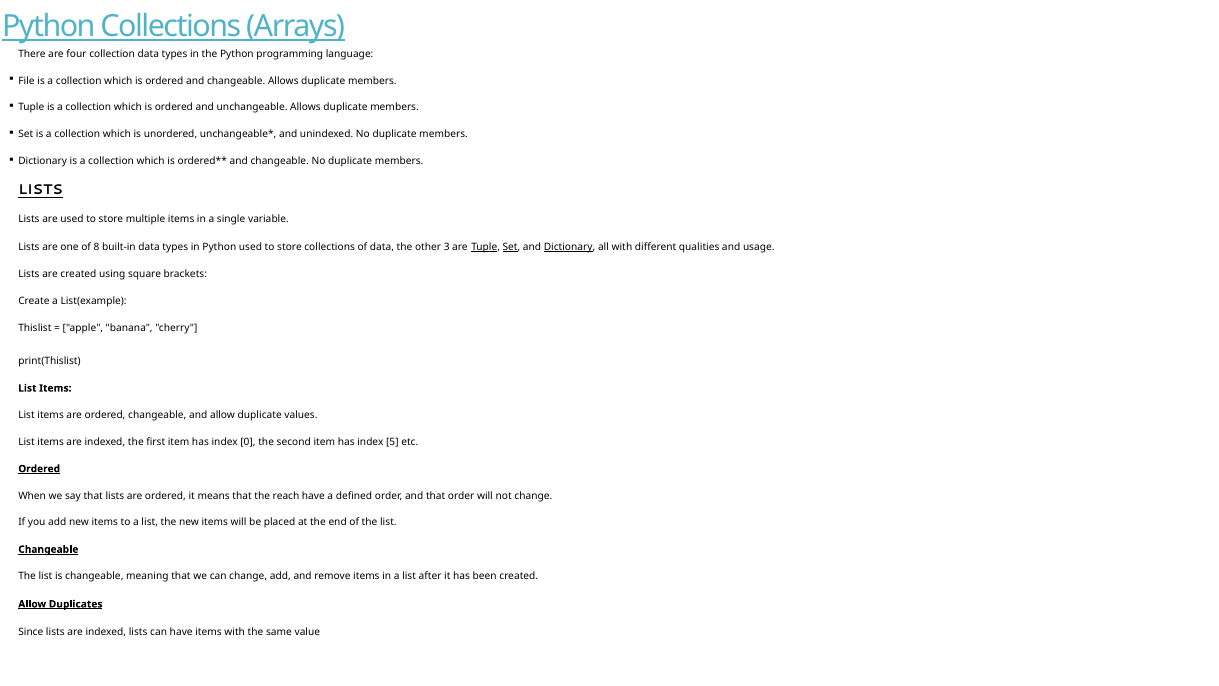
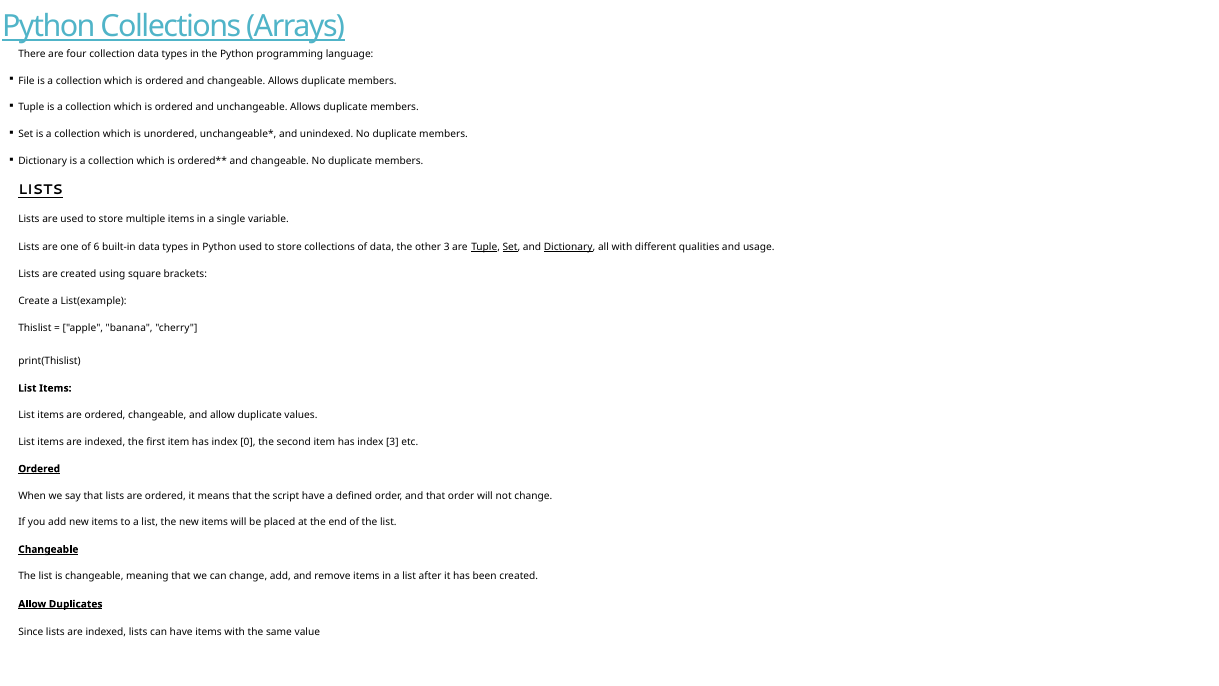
8: 8 -> 6 (96, 247)
index 5: 5 -> 3 (392, 442)
reach: reach -> script (286, 495)
